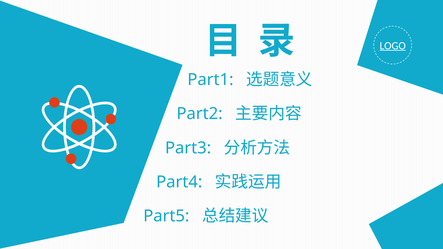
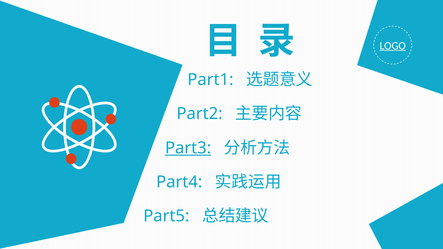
Part3 underline: none -> present (188, 148)
